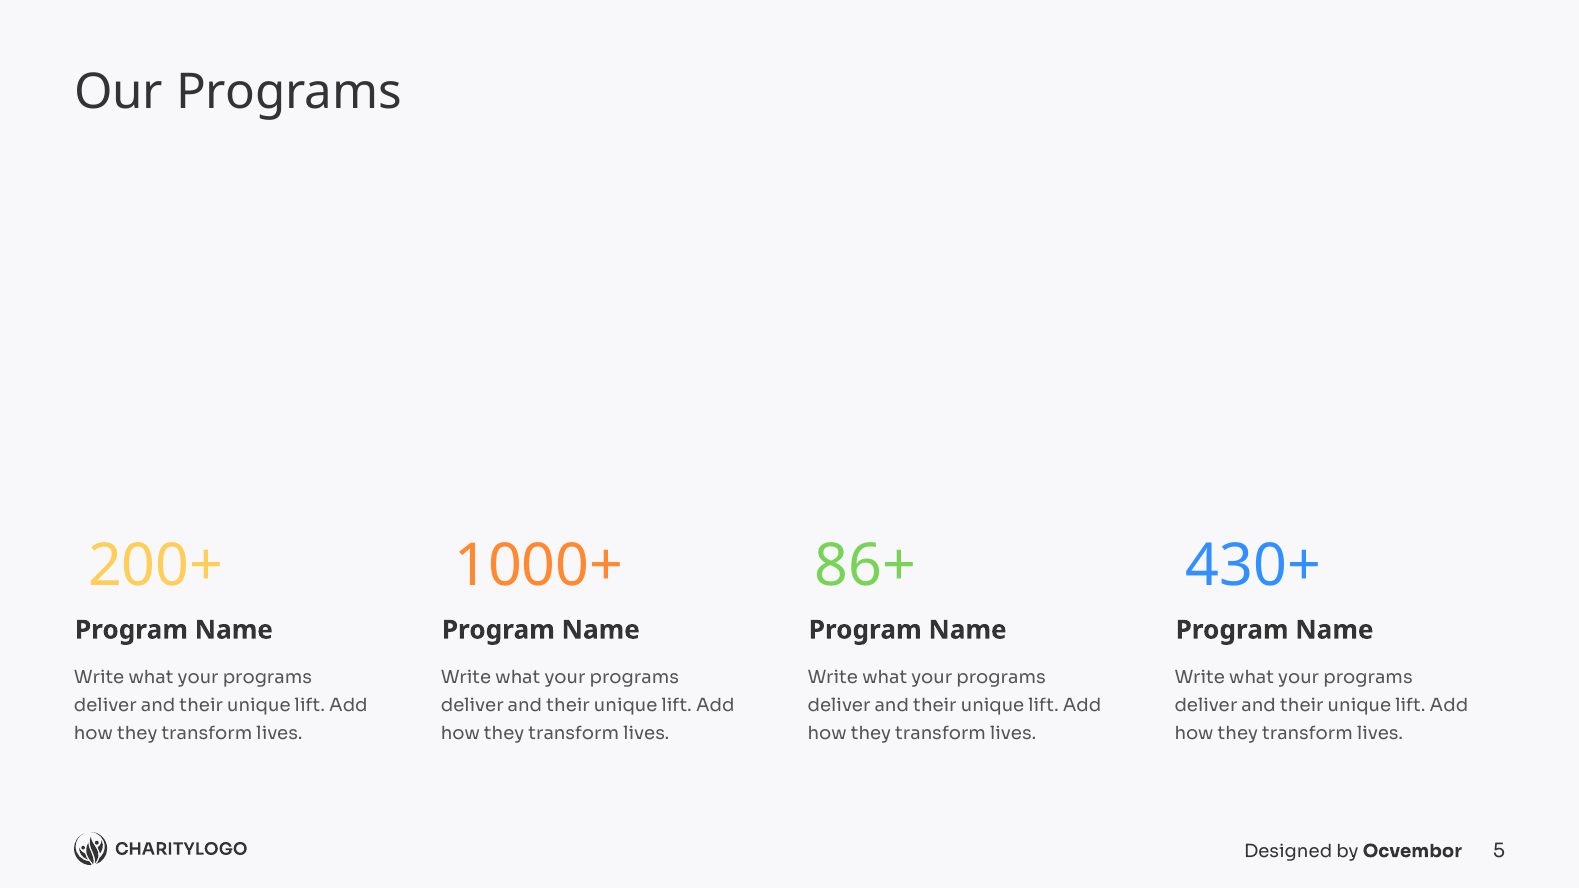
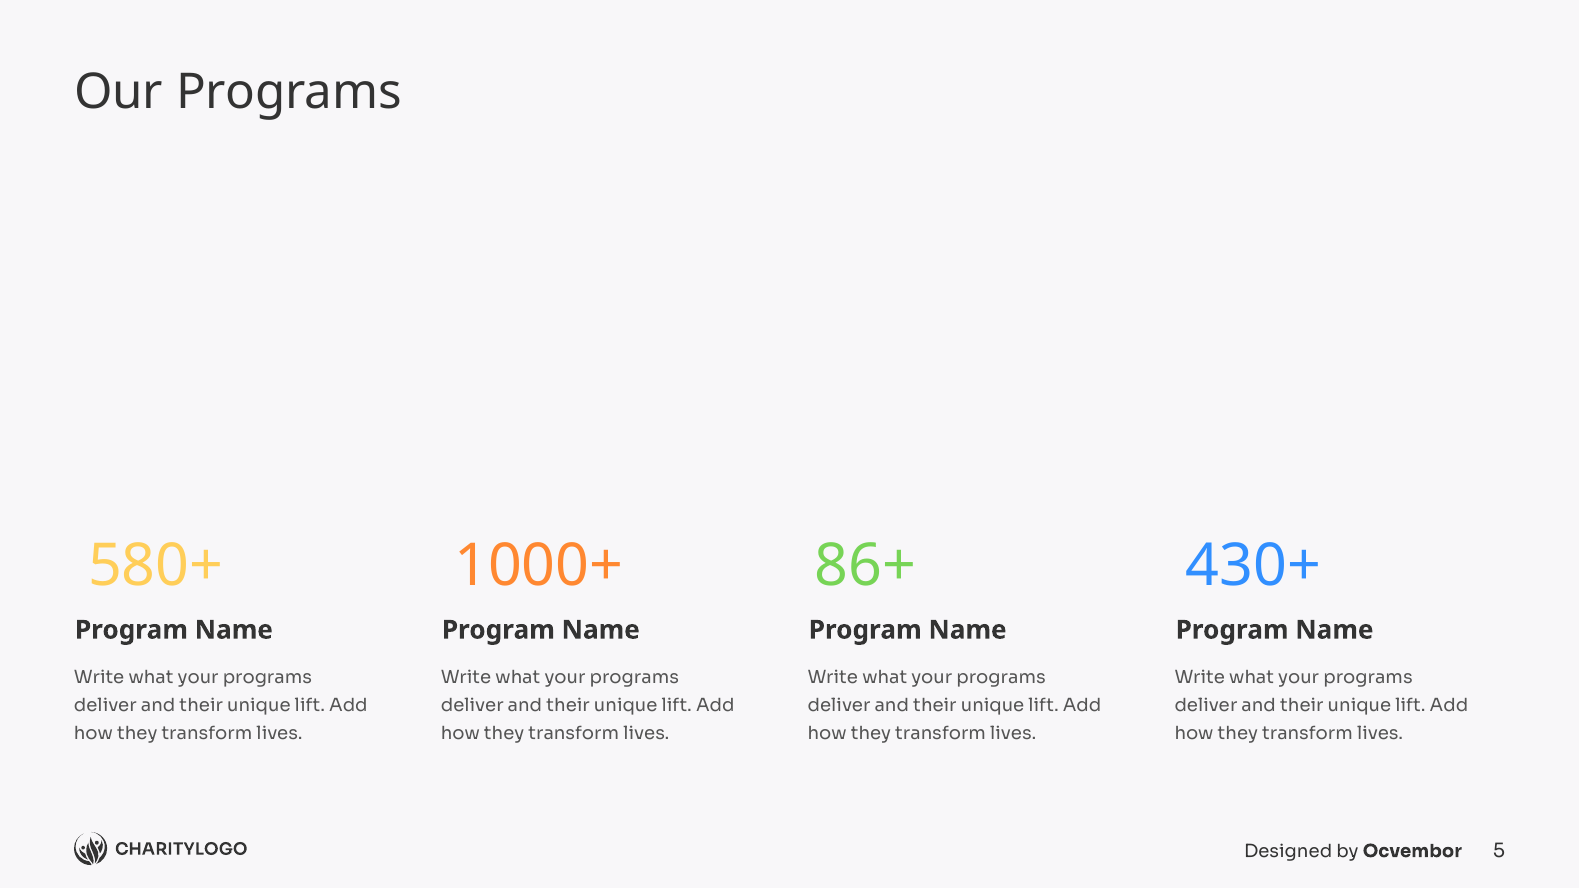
200+: 200+ -> 580+ (156, 566)
